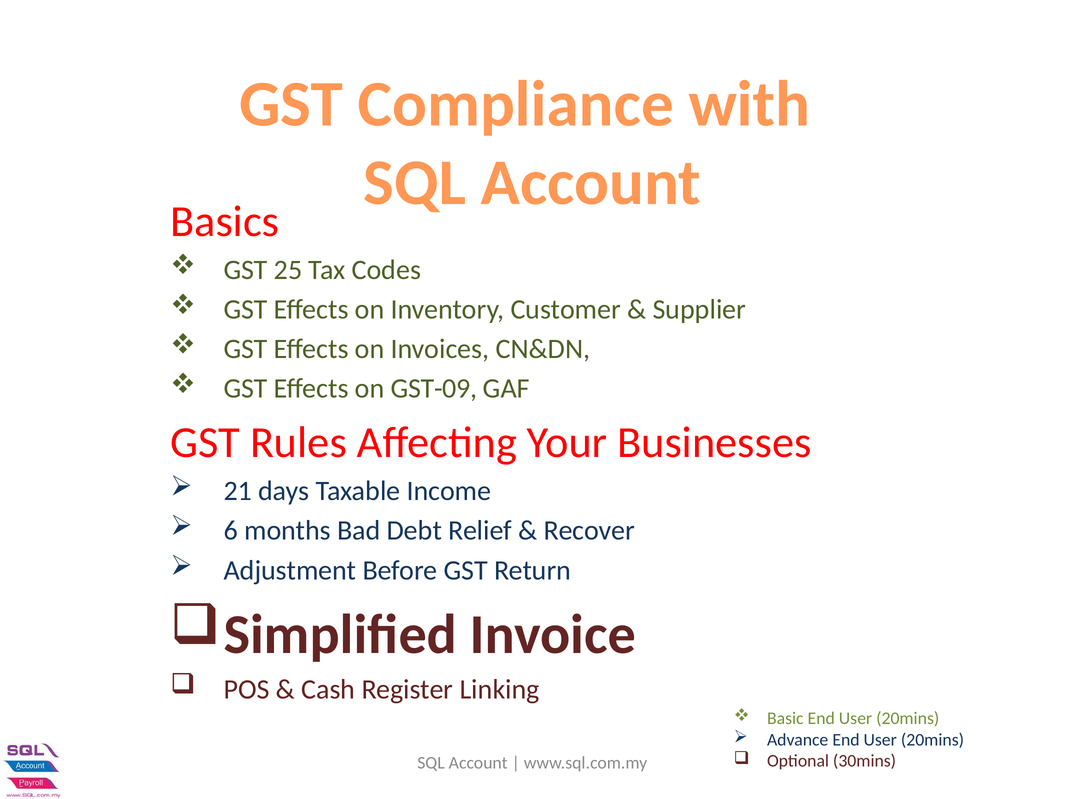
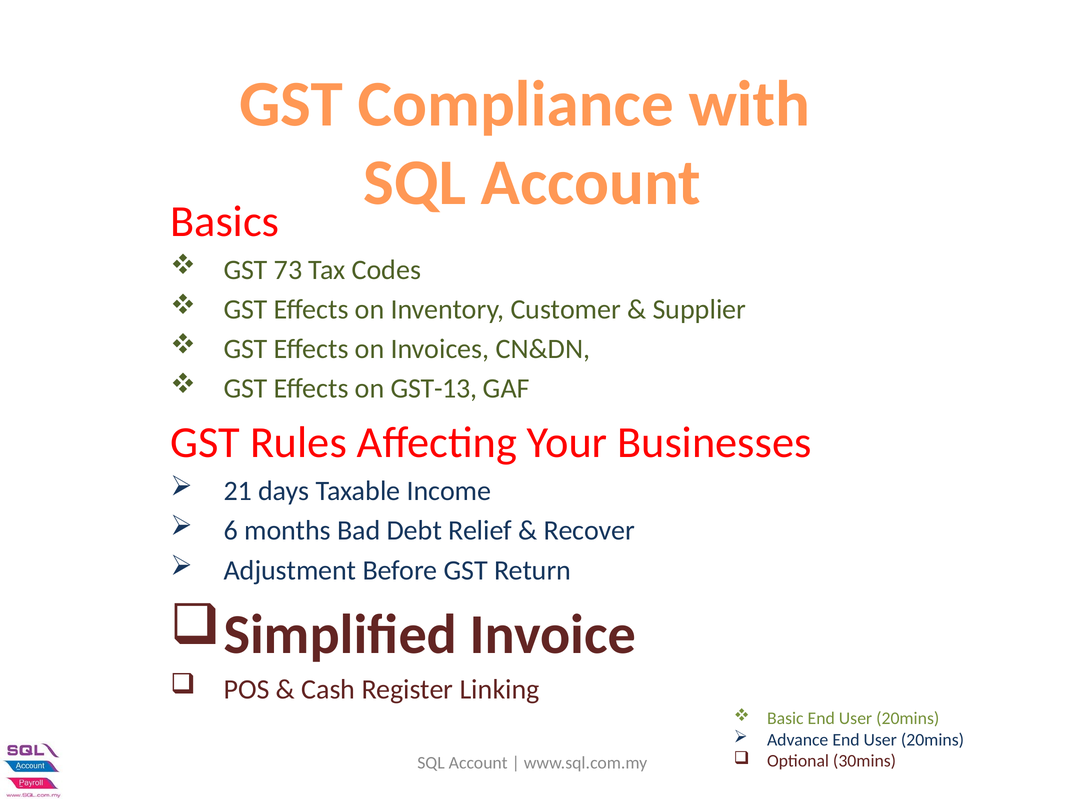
25: 25 -> 73 (288, 270)
GST-09: GST-09 -> GST-13 (434, 389)
